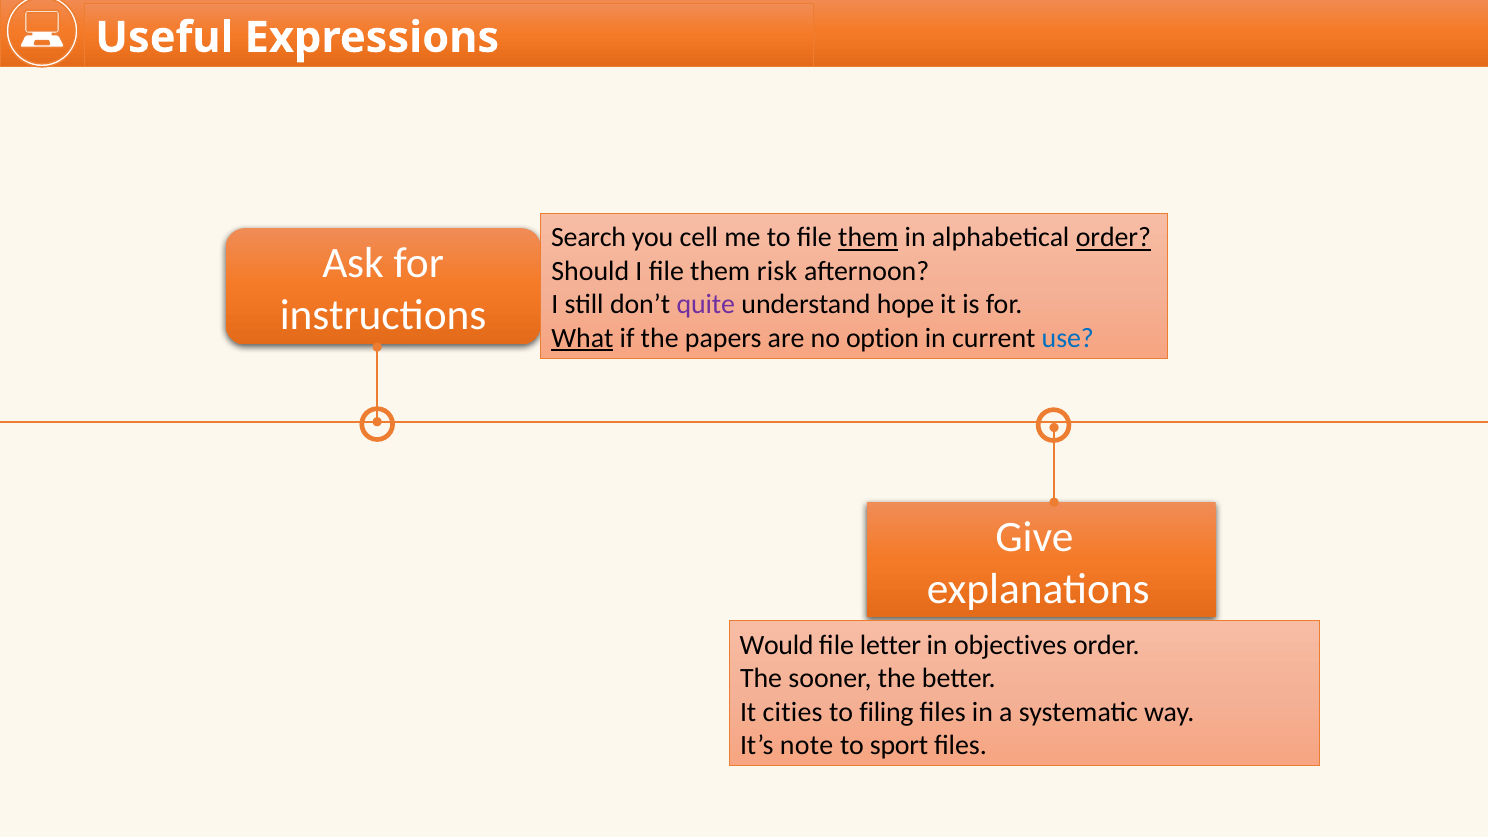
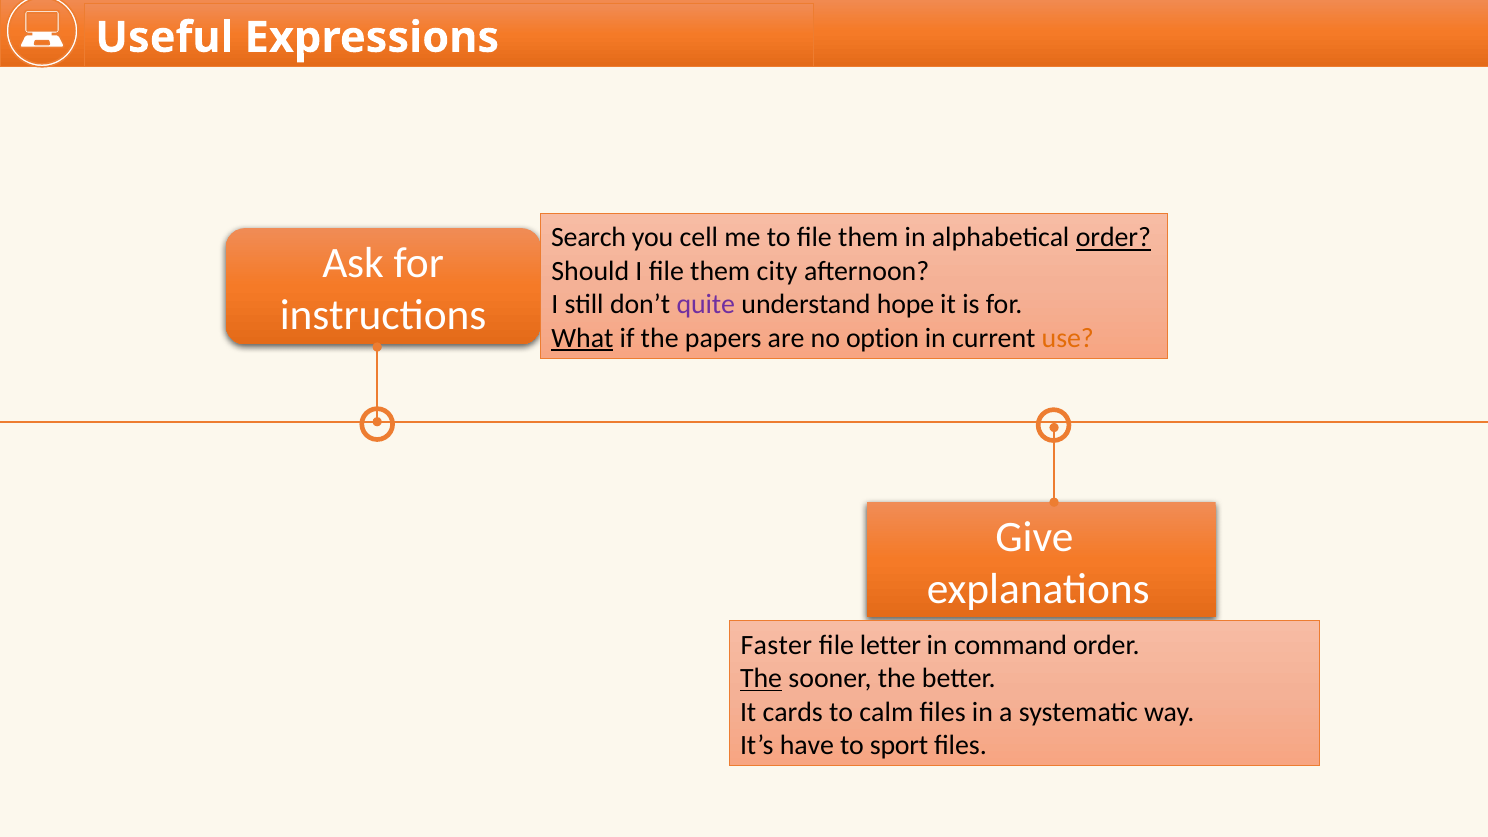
them underline: present -> none (868, 238)
risk: risk -> city (777, 271)
use colour: blue -> orange (1068, 338)
Would: Would -> Faster (776, 645)
objectives: objectives -> command (1010, 645)
The underline: none -> present (761, 678)
cities: cities -> cards (793, 712)
filing: filing -> calm (886, 712)
note: note -> have (807, 745)
